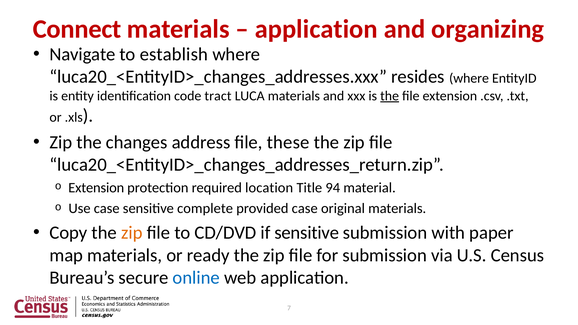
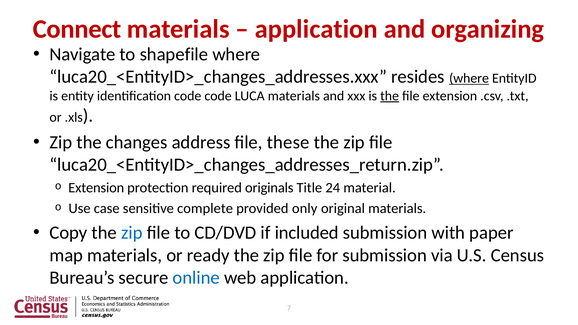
establish: establish -> shapefile (174, 54)
where underline: none -> present (469, 78)
code tract: tract -> code (218, 96)
location: location -> originals (269, 188)
94: 94 -> 24 (333, 188)
provided case: case -> only (305, 209)
zip colour: orange -> blue (132, 233)
if sensitive: sensitive -> included (307, 233)
